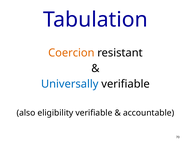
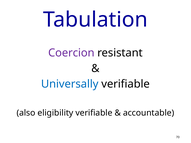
Coercion colour: orange -> purple (71, 53)
